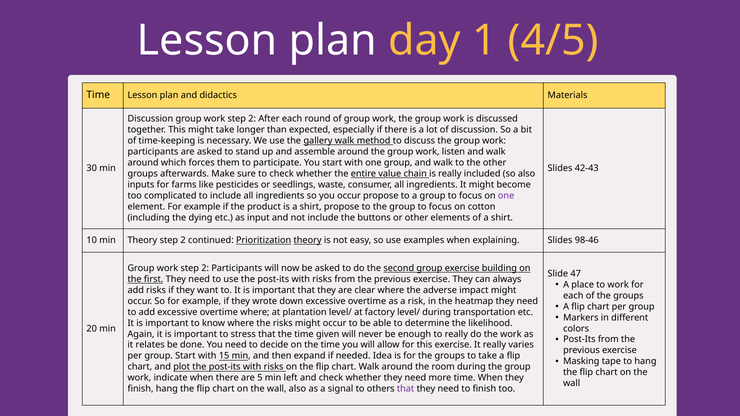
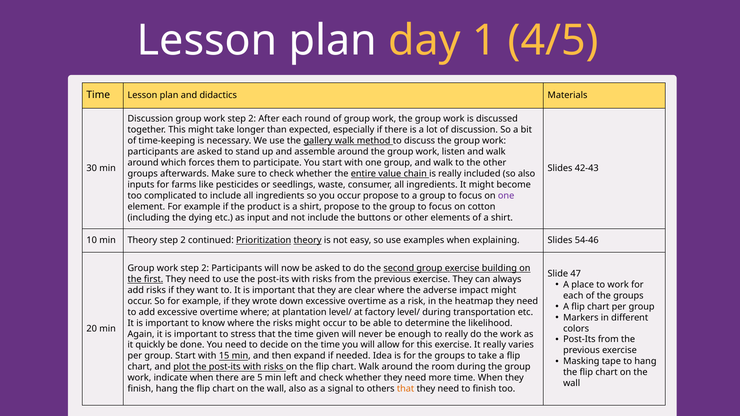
98-46: 98-46 -> 54-46 (587, 240)
relates: relates -> quickly (150, 345)
that colour: purple -> orange (406, 389)
